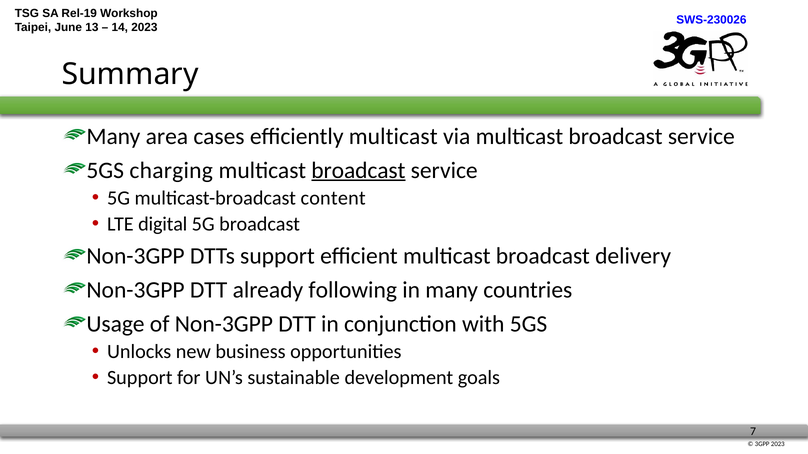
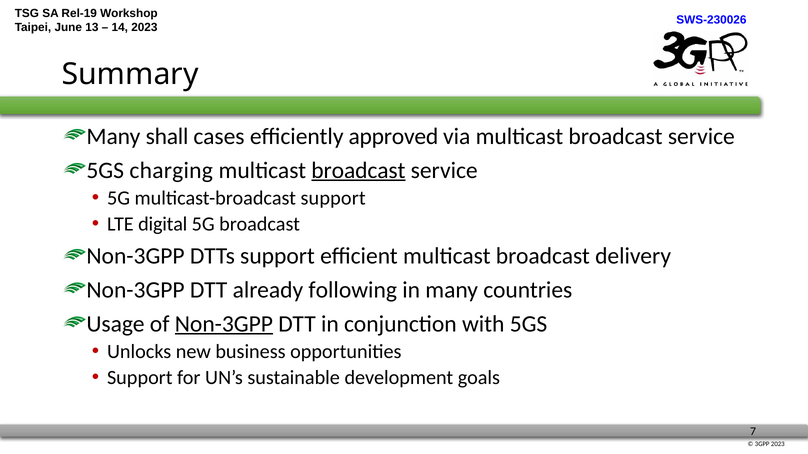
area: area -> shall (167, 137)
efficiently multicast: multicast -> approved (393, 137)
multicast-broadcast content: content -> support (333, 198)
Non-3GPP underline: none -> present (224, 324)
